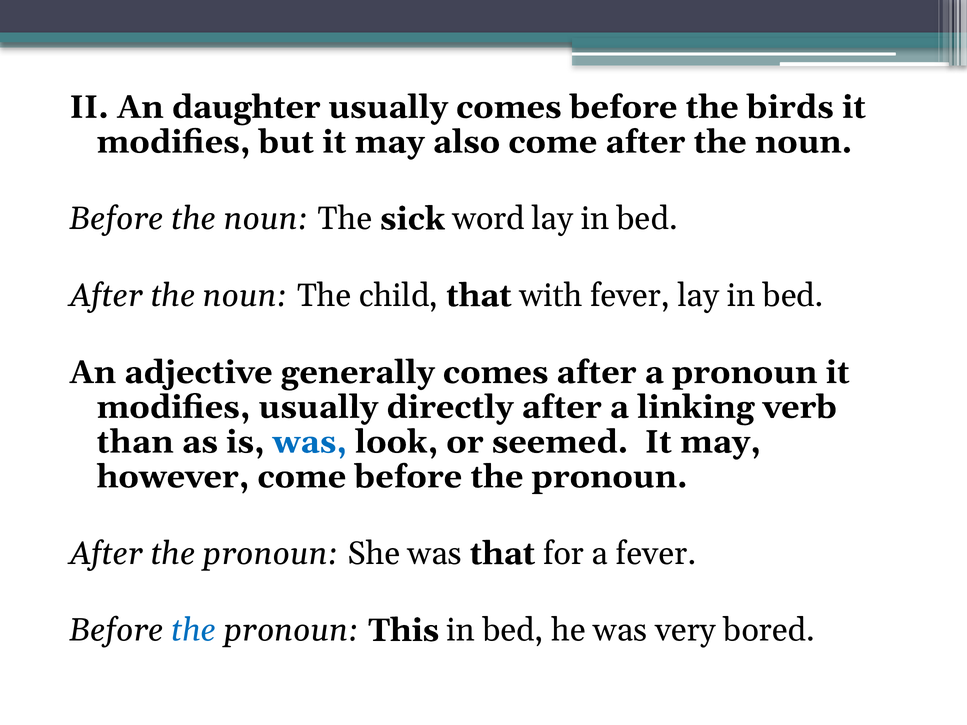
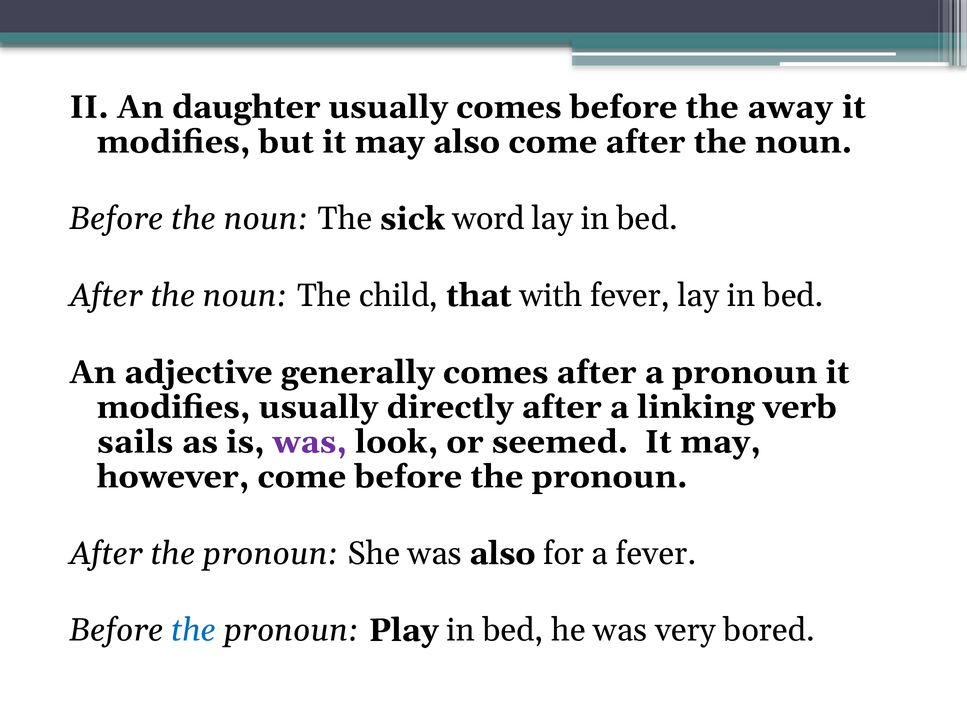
birds: birds -> away (790, 107)
than: than -> sails (135, 442)
was colour: blue -> purple (310, 442)
was that: that -> also (502, 554)
This: This -> Play (404, 631)
